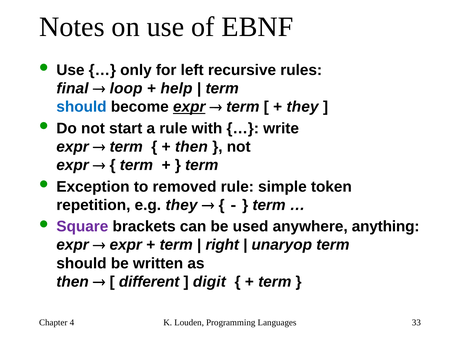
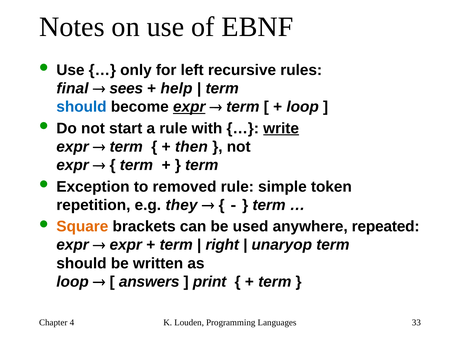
loop: loop -> sees (126, 88)
they: they -> loop (303, 107)
write underline: none -> present (281, 128)
Square colour: purple -> orange (82, 226)
anything: anything -> repeated (386, 226)
then: then -> loop (73, 282)
different: different -> answers (149, 282)
digit: digit -> print (210, 282)
